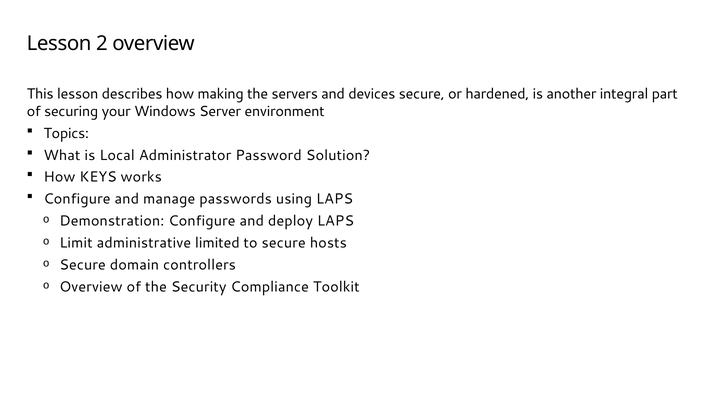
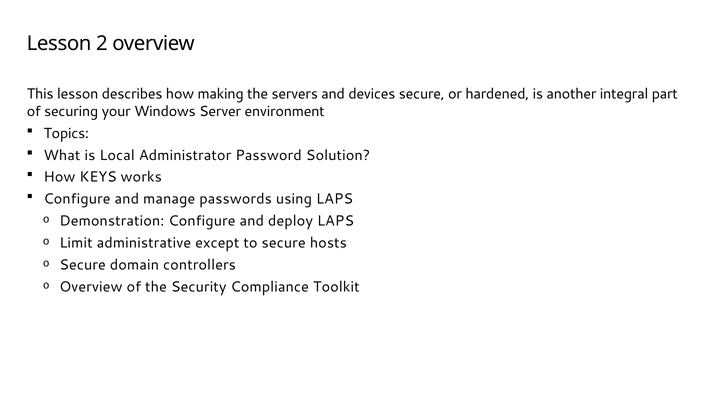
limited: limited -> except (217, 243)
